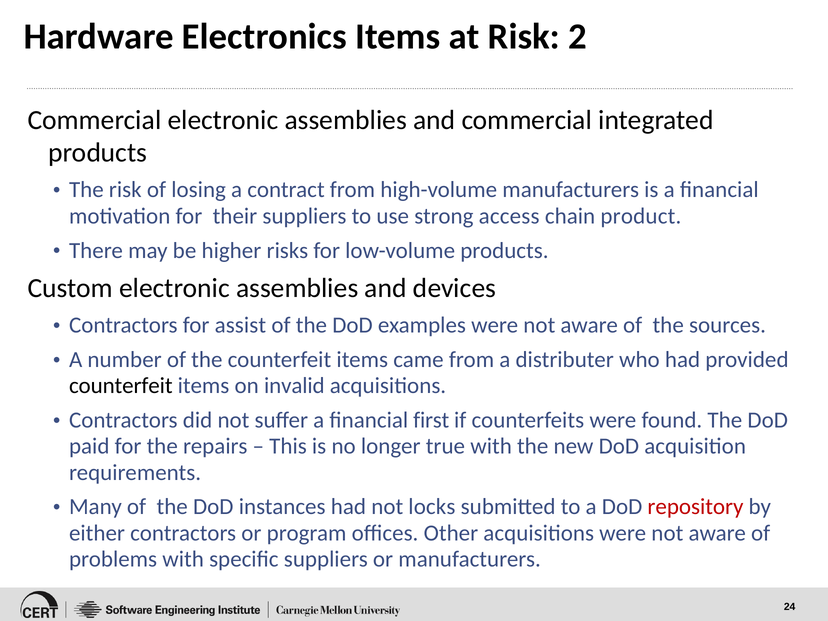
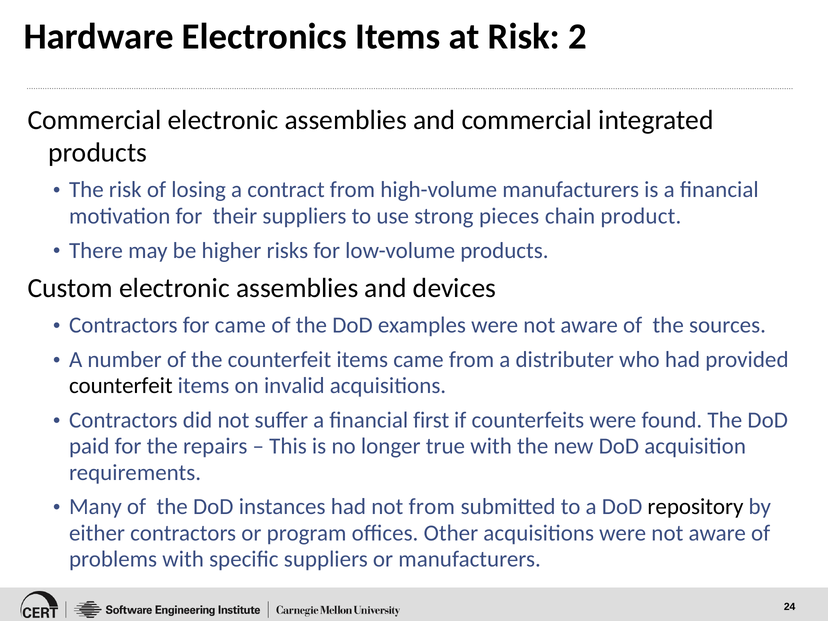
access: access -> pieces (509, 216)
for assist: assist -> came (240, 325)
not locks: locks -> from (432, 507)
repository colour: red -> black (695, 507)
